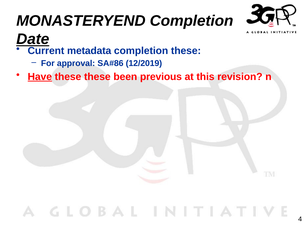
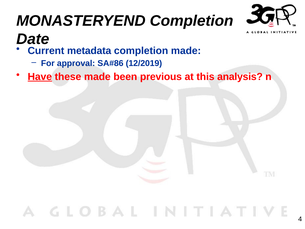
Date underline: present -> none (33, 39)
completion these: these -> made (186, 51)
these these: these -> made (97, 77)
revision: revision -> analysis (240, 77)
